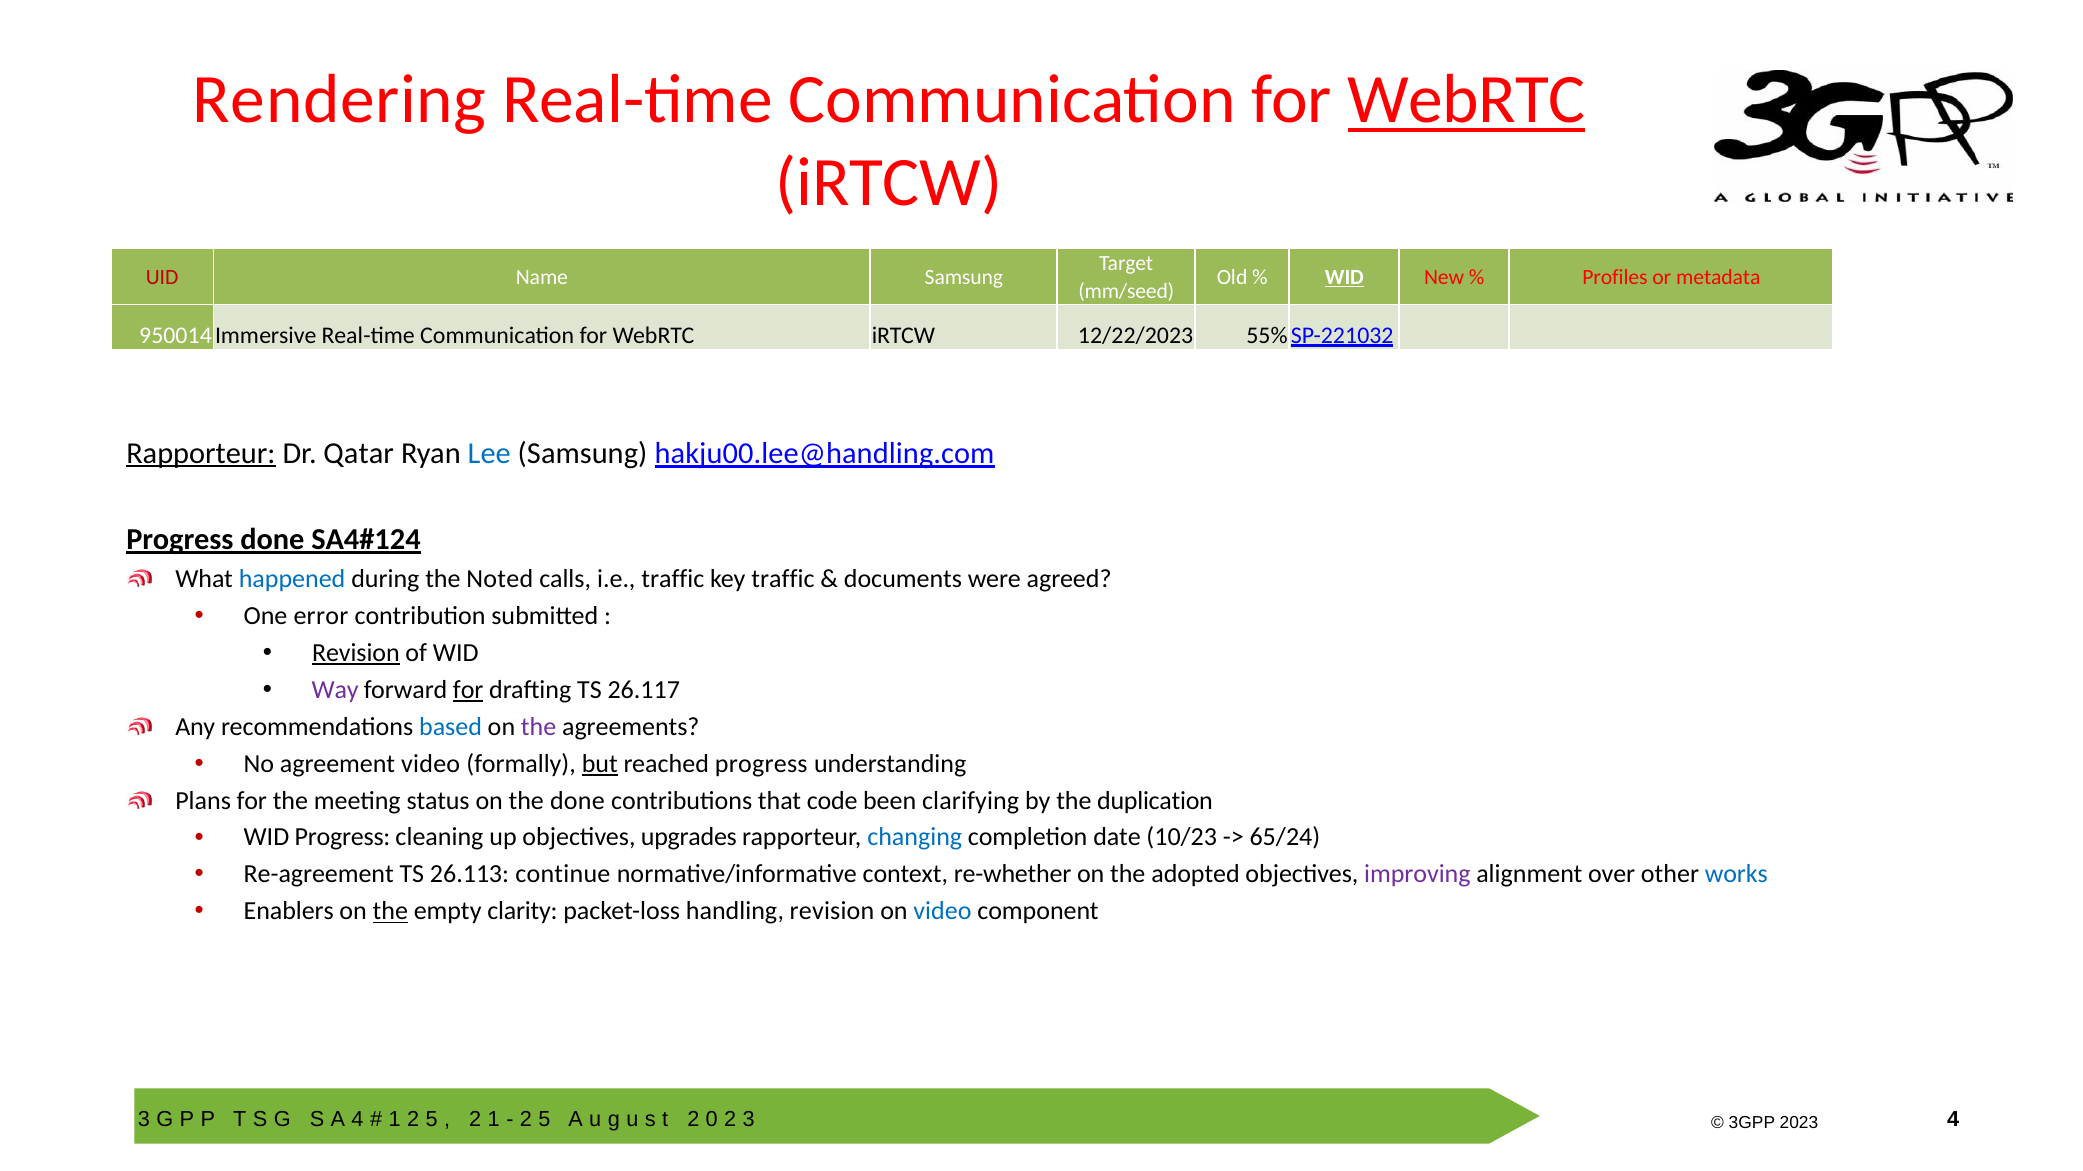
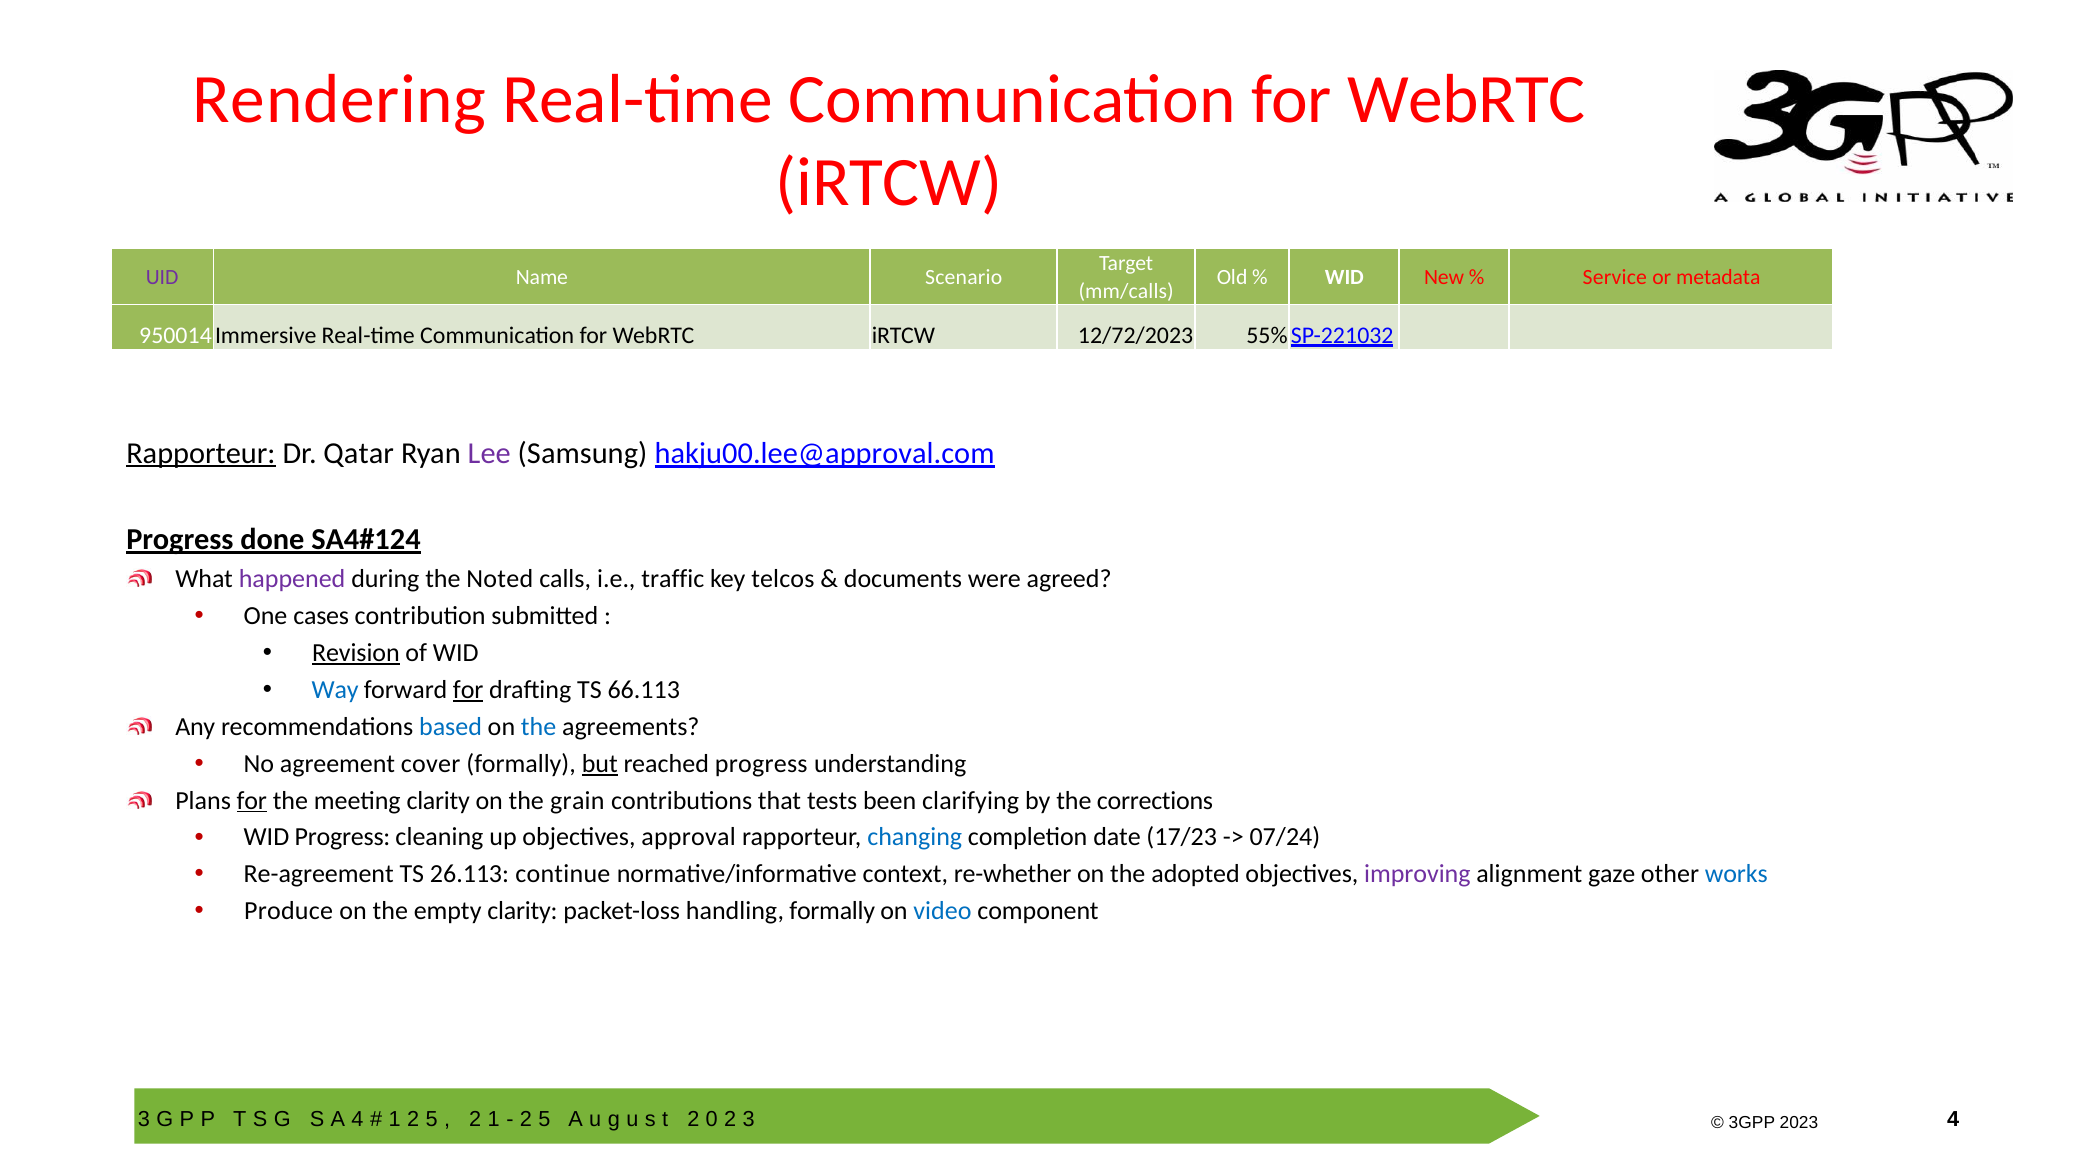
WebRTC underline: present -> none (1466, 100)
UID colour: red -> purple (162, 278)
Name Samsung: Samsung -> Scenario (964, 278)
WID underline: present -> none (1344, 278)
Profiles: Profiles -> Service (1615, 278)
mm/seed: mm/seed -> mm/calls (1126, 292)
12/22/2023: 12/22/2023 -> 12/72/2023 (1136, 336)
Lee colour: blue -> purple (489, 453)
hakju00.lee@handling.com: hakju00.lee@handling.com -> hakju00.lee@approval.com (825, 453)
happened colour: blue -> purple (292, 580)
key traffic: traffic -> telcos (783, 580)
error: error -> cases (321, 616)
Way colour: purple -> blue (335, 690)
26.117: 26.117 -> 66.113 (644, 690)
the colour: purple -> blue (539, 727)
agreement video: video -> cover (431, 764)
for underline: none -> present (252, 801)
meeting status: status -> clarity (438, 801)
the done: done -> grain (577, 801)
code: code -> tests (832, 801)
duplication: duplication -> corrections (1155, 801)
upgrades: upgrades -> approval (689, 838)
10/23: 10/23 -> 17/23 (1182, 838)
65/24: 65/24 -> 07/24 (1285, 838)
over: over -> gaze (1612, 875)
Enablers: Enablers -> Produce (289, 912)
the underline: present -> none (390, 912)
handling revision: revision -> formally (832, 912)
